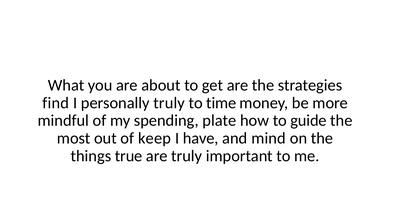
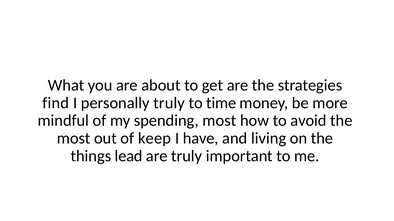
spending plate: plate -> most (219, 121)
guide: guide -> avoid (308, 121)
mind: mind -> living (269, 139)
true: true -> lead (129, 156)
